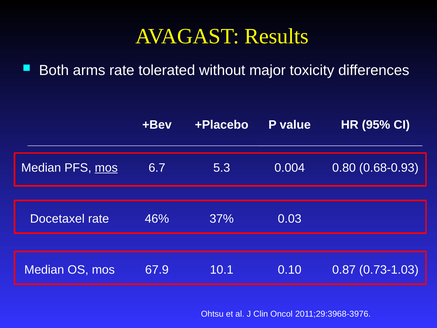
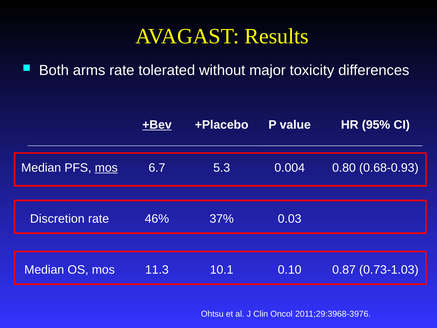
+Bev underline: none -> present (157, 125)
Docetaxel: Docetaxel -> Discretion (57, 219)
67.9: 67.9 -> 11.3 (157, 270)
